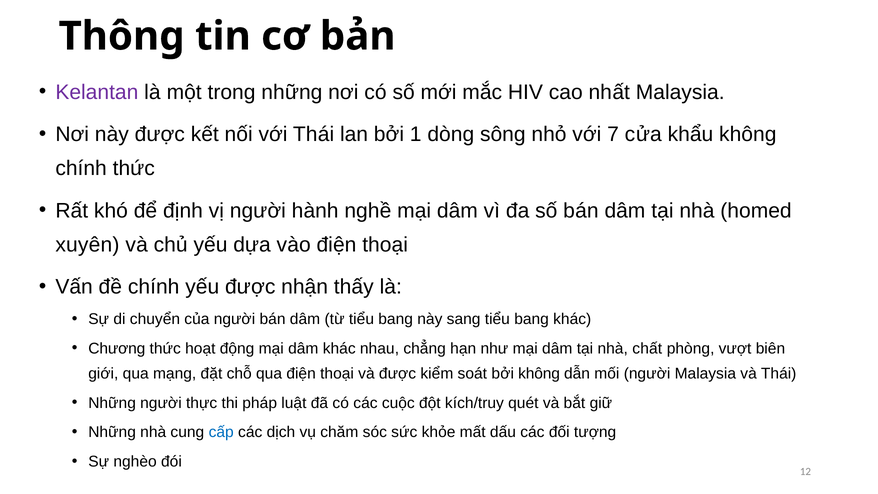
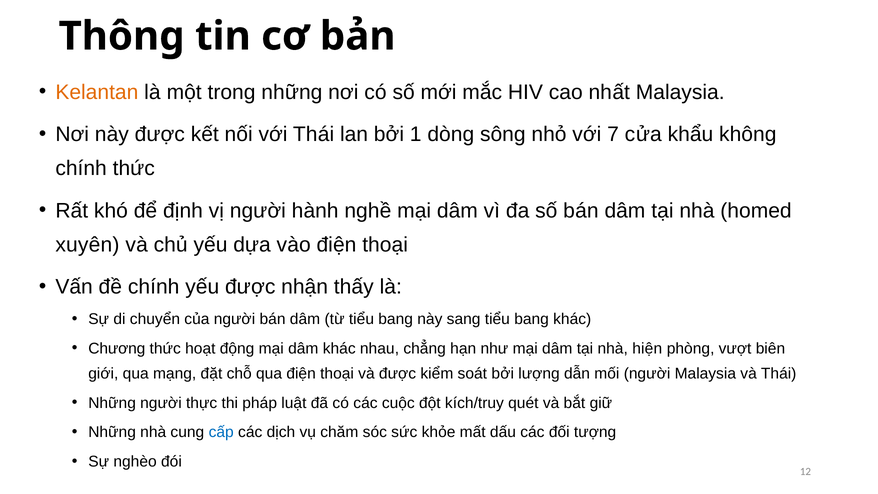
Kelantan colour: purple -> orange (97, 92)
chất: chất -> hiện (647, 348)
bởi không: không -> lượng (539, 374)
